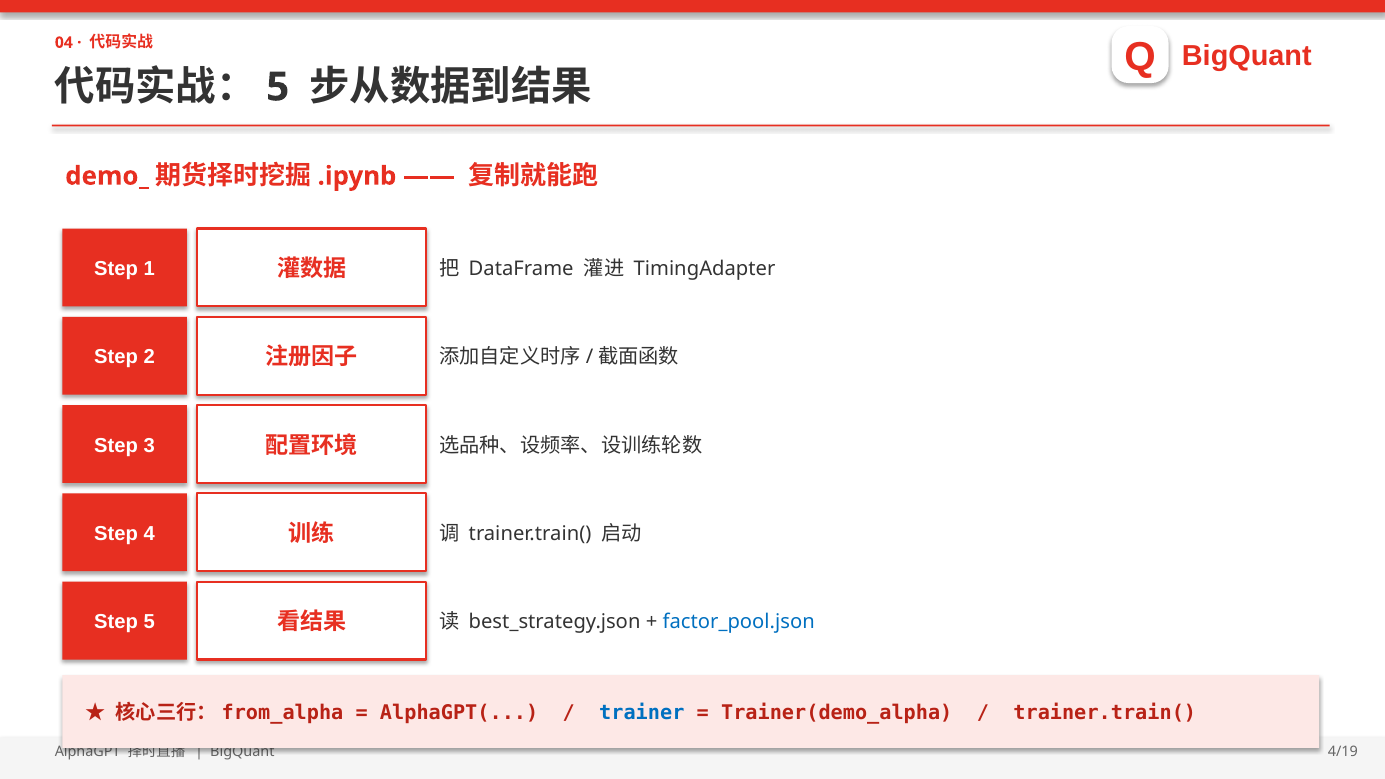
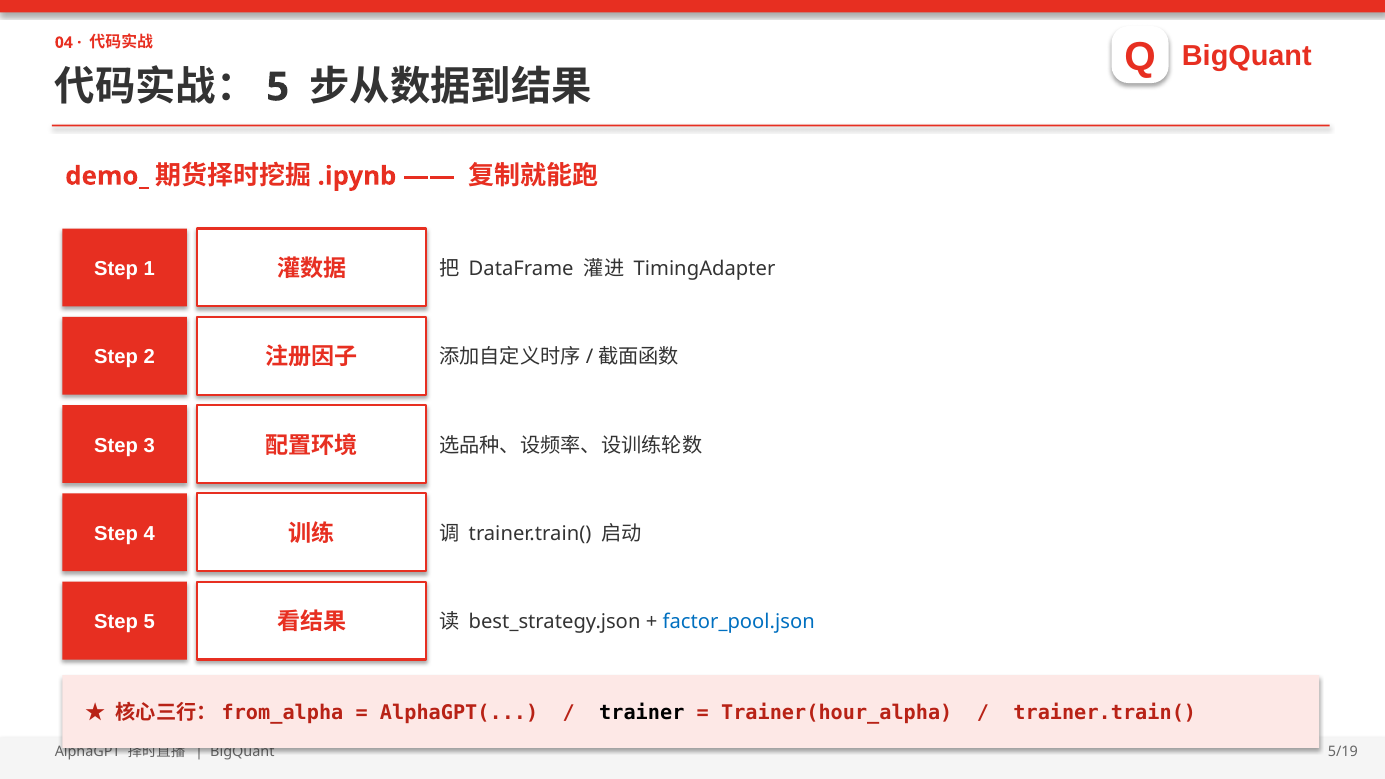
trainer colour: blue -> black (642, 713)
Trainer(demo_alpha: Trainer(demo_alpha -> Trainer(hour_alpha (837, 713)
4/19: 4/19 -> 5/19 (1343, 752)
